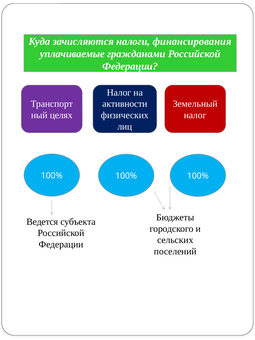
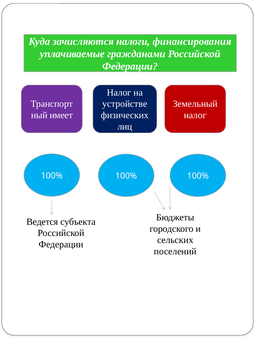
активности: активности -> устройстве (125, 104)
целях: целях -> имеет (61, 115)
